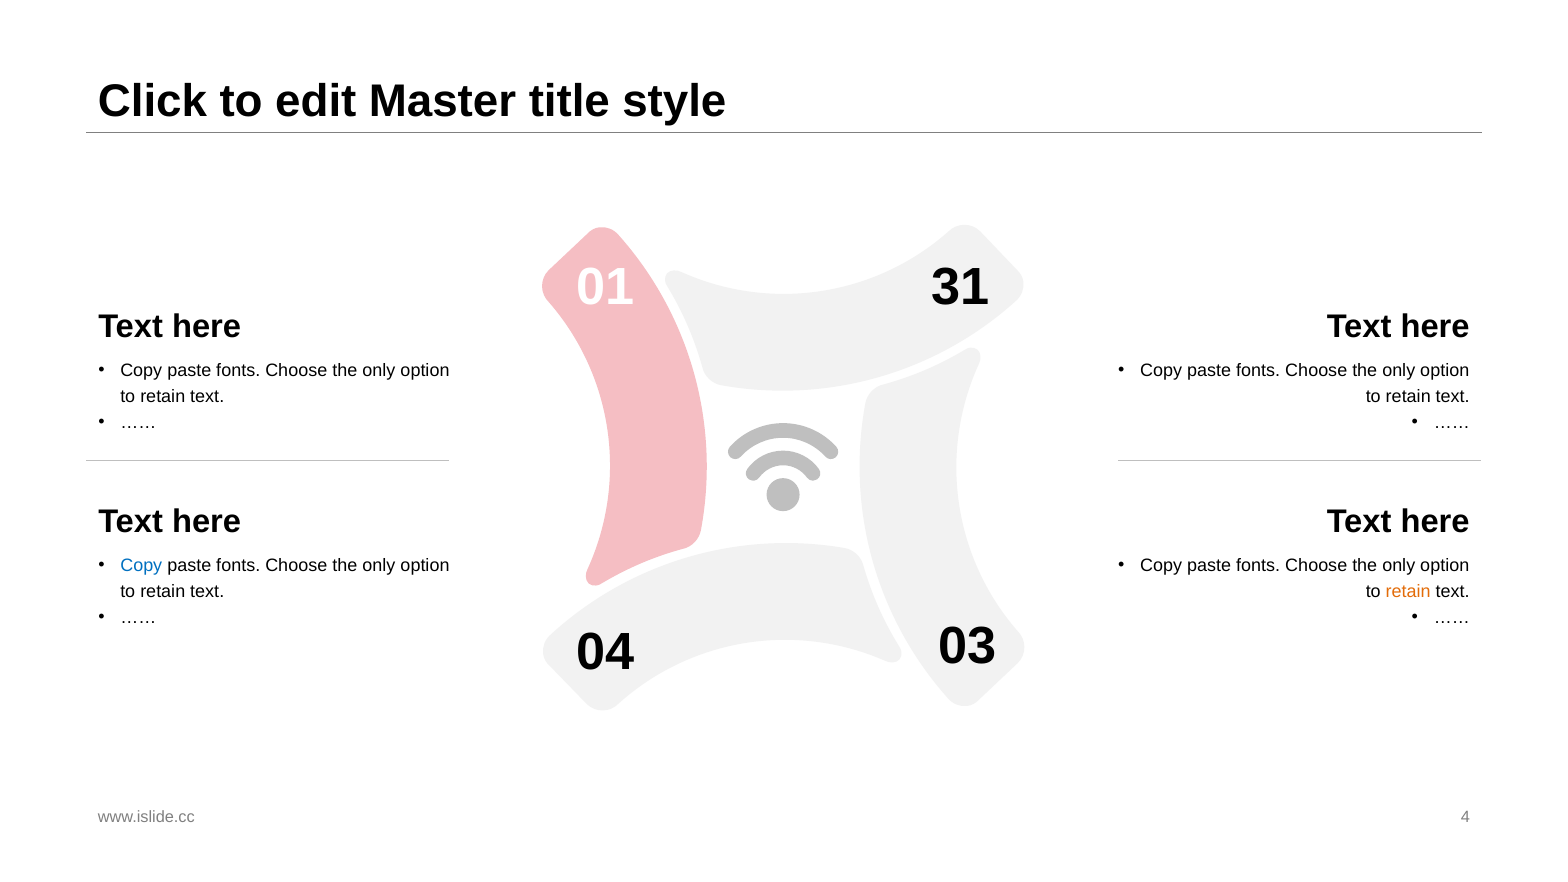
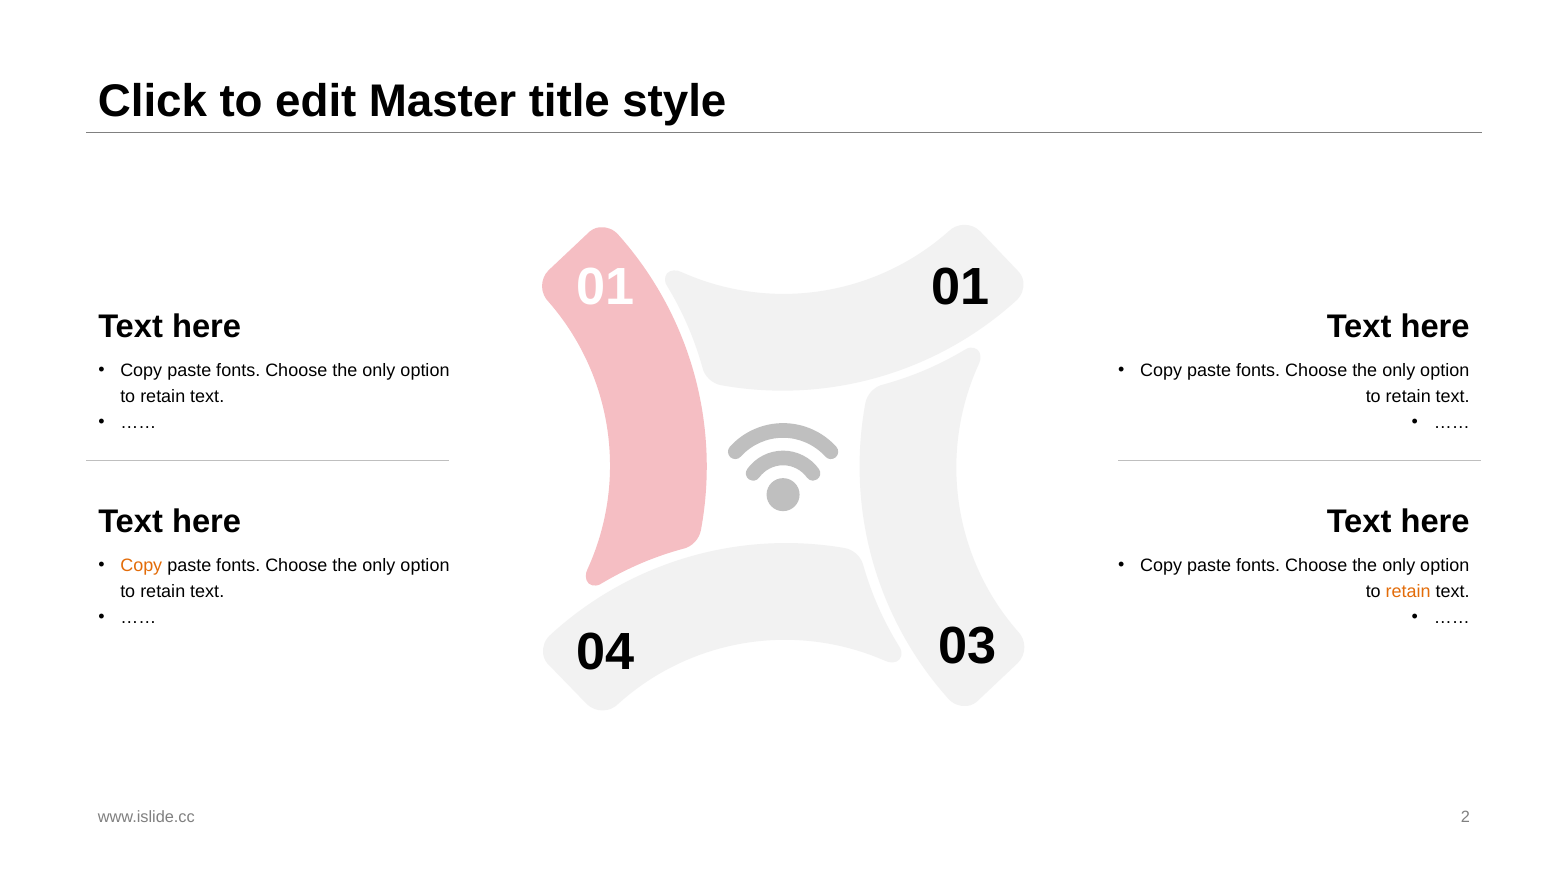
01 31: 31 -> 01 (961, 287)
Copy colour: blue -> orange (141, 566)
4: 4 -> 2 (1465, 817)
